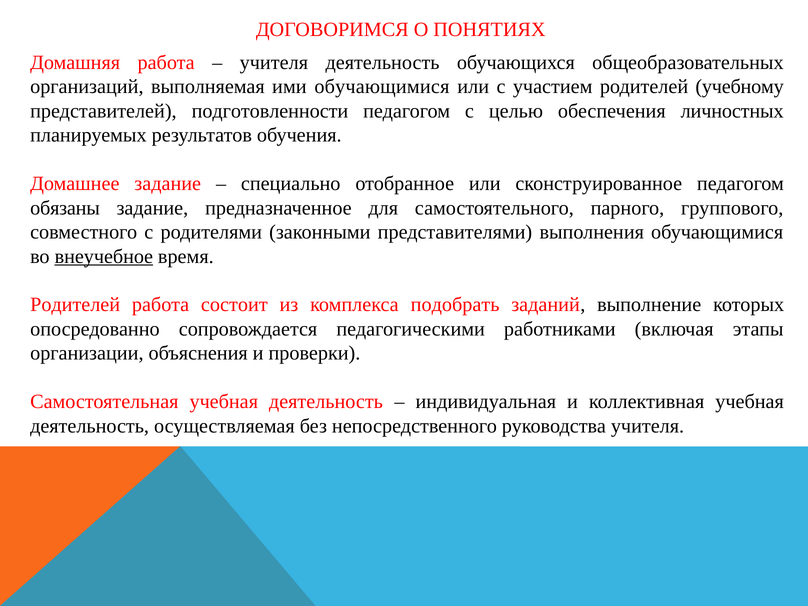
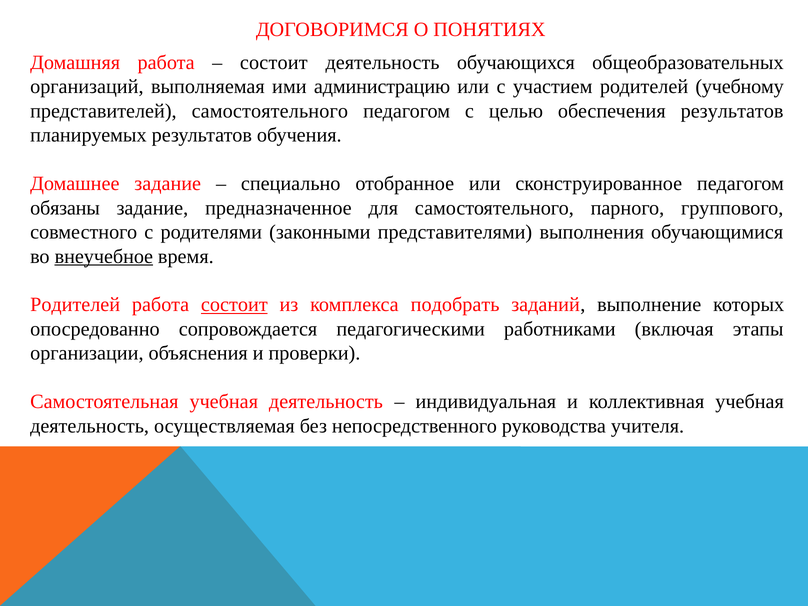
учителя: учителя -> состоит (274, 62)
ими обучающимися: обучающимися -> администрацию (382, 87)
представителей подготовленности: подготовленности -> самостоятельного (270, 111)
обеспечения личностных: личностных -> результатов (732, 111)
состоит underline: none -> present (234, 305)
